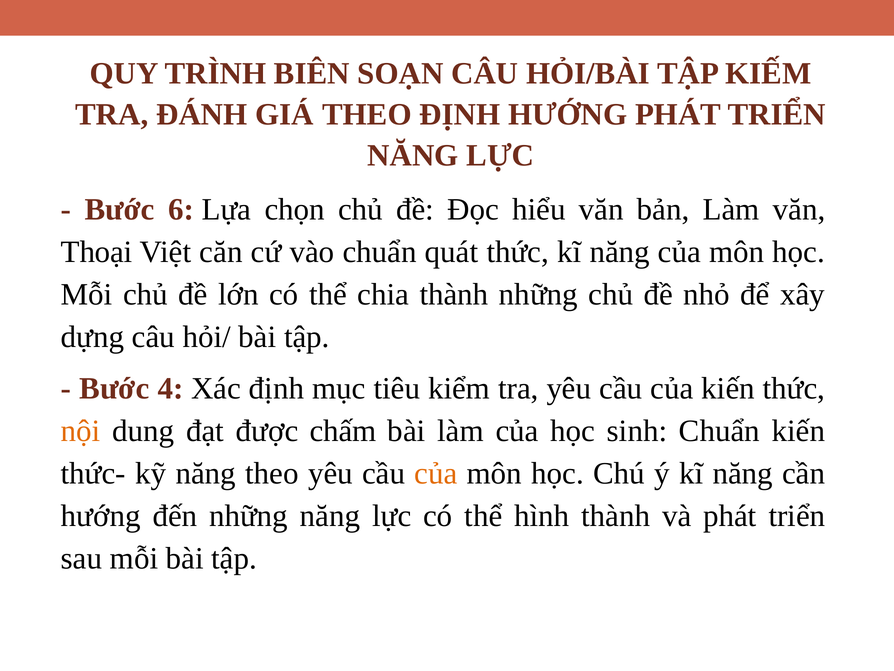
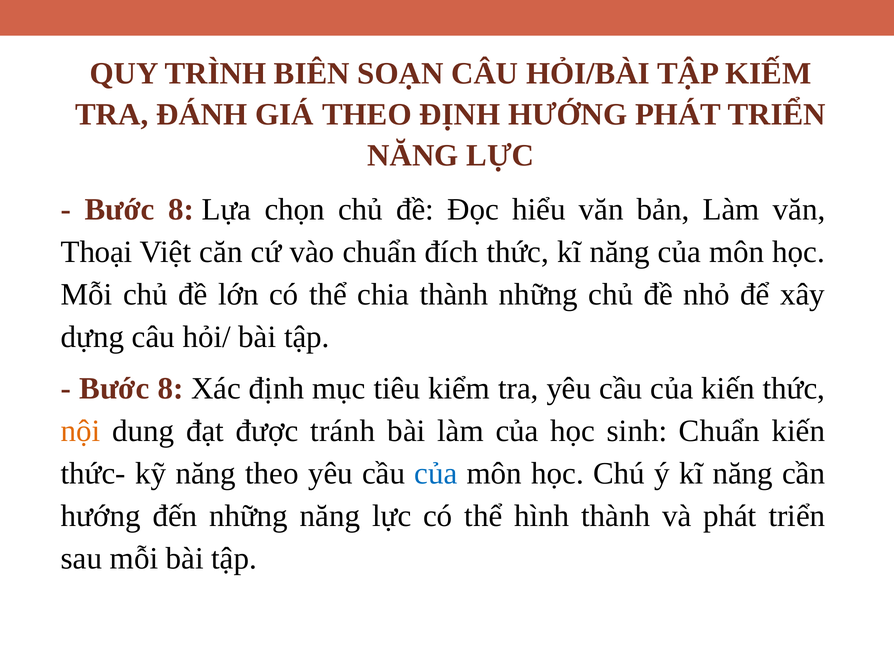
6: 6 -> 8 (181, 209)
quát: quát -> đích (452, 252)
4: 4 -> 8 (170, 388)
chấm: chấm -> tránh (343, 431)
của colour: orange -> blue (436, 473)
